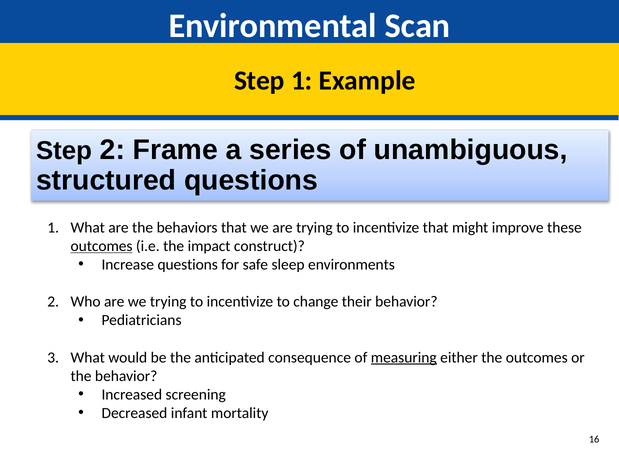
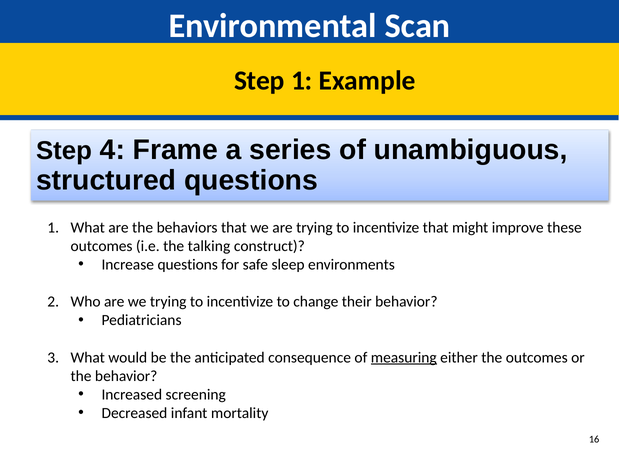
Step 2: 2 -> 4 (112, 150)
outcomes underline: present -> none (102, 246)
impact: impact -> talking (209, 246)
